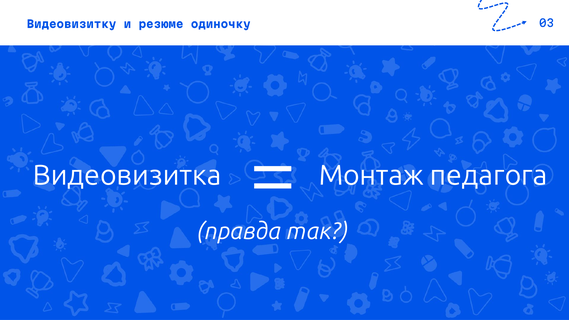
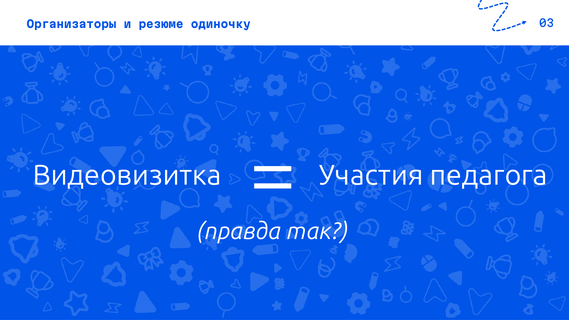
Видеовизитку: Видеовизитку -> Организаторы (71, 24)
Монтаж: Монтаж -> Участия (371, 175)
